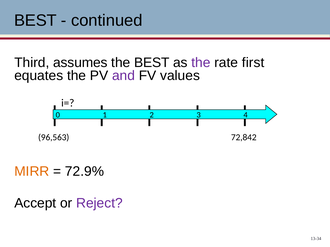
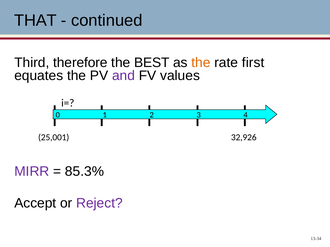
BEST: BEST -> THAT (35, 20)
assumes: assumes -> therefore (80, 63)
the colour: purple -> orange (201, 63)
96,563: 96,563 -> 25,001 (54, 138)
72,842: 72,842 -> 32,926 (244, 138)
MIRR colour: orange -> purple (32, 172)
72.9%: 72.9% -> 85.3% (84, 172)
